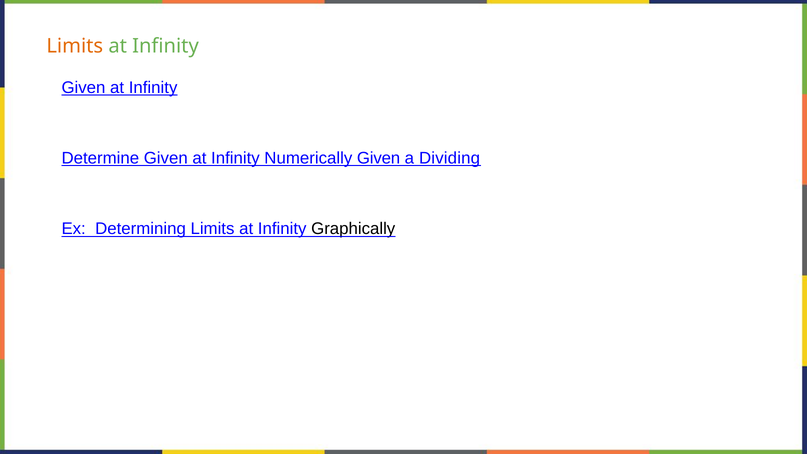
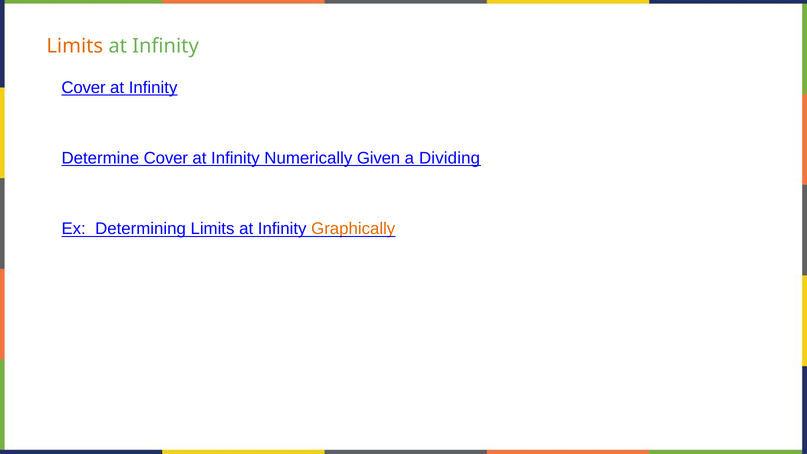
Given: Given -> Cover (84, 88)
Determine Given: Given -> Cover (166, 158)
Graphically colour: black -> orange (353, 229)
